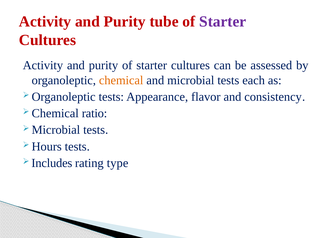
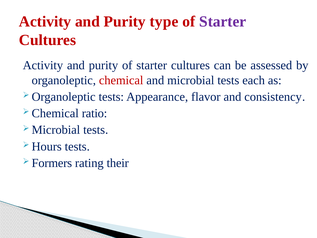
tube: tube -> type (164, 21)
chemical colour: orange -> red (121, 80)
Includes: Includes -> Formers (52, 163)
type: type -> their (118, 163)
